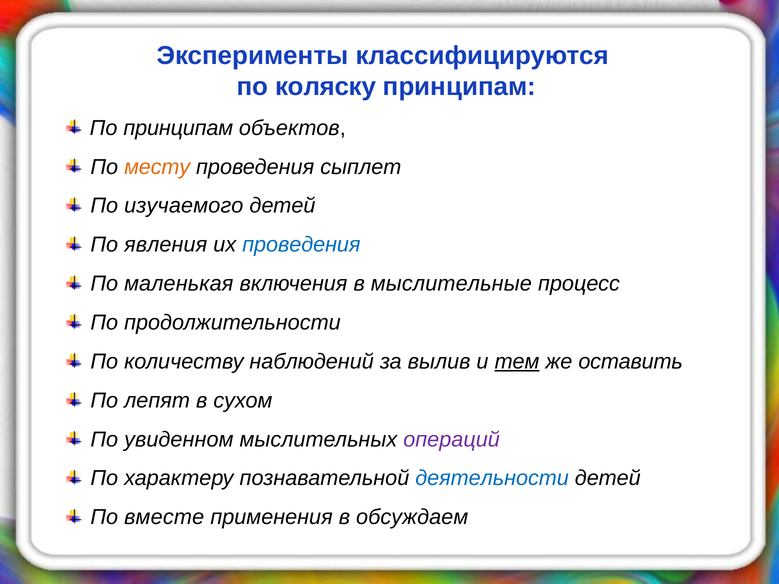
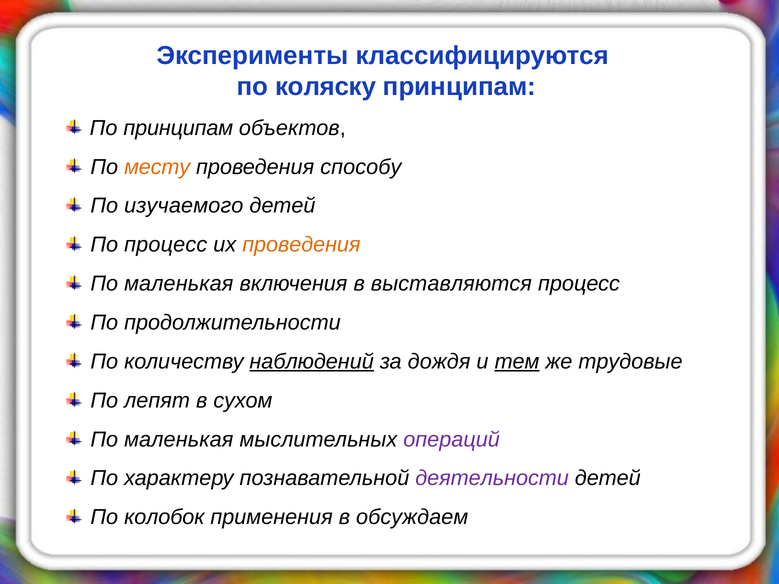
сыплет: сыплет -> способу (361, 167)
По явления: явления -> процесс (166, 245)
проведения colour: blue -> orange (301, 245)
мыслительные: мыслительные -> выставляются (451, 284)
наблюдений underline: none -> present (312, 362)
вылив: вылив -> дождя (439, 362)
оставить: оставить -> трудовые (630, 362)
увиденном: увиденном -> маленькая (179, 440)
деятельности colour: blue -> purple (492, 479)
вместе: вместе -> колобок (164, 517)
